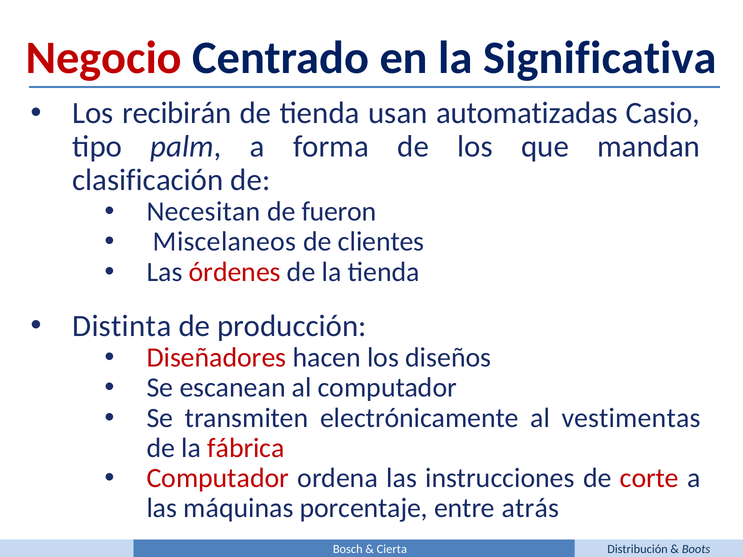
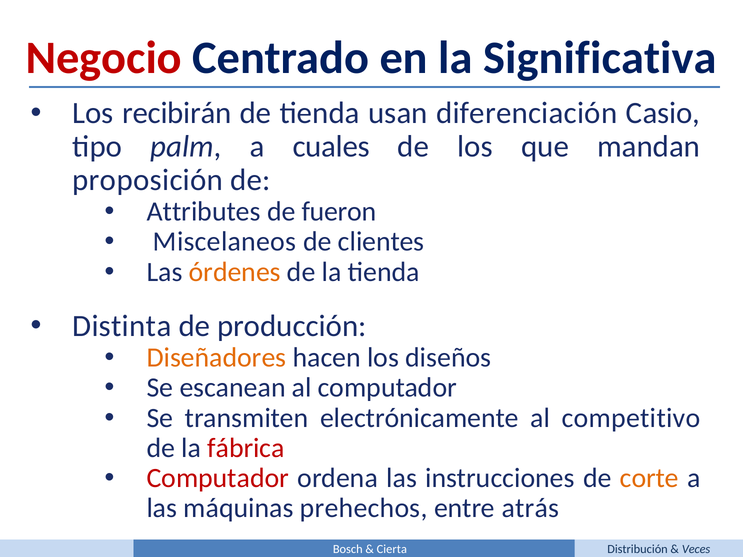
automatizadas: automatizadas -> diferenciación (527, 113)
forma: forma -> cuales (331, 146)
clasificación: clasificación -> proposición (148, 180)
Necesitan: Necesitan -> Attributes (204, 212)
órdenes colour: red -> orange (235, 272)
Diseñadores colour: red -> orange (216, 358)
vestimentas: vestimentas -> competitivo (631, 418)
corte colour: red -> orange (649, 478)
porcentaje: porcentaje -> prehechos (364, 508)
Boots: Boots -> Veces (696, 549)
